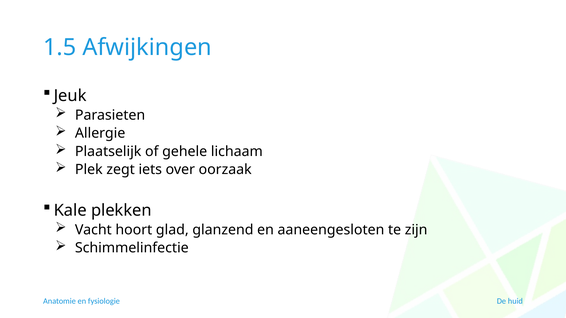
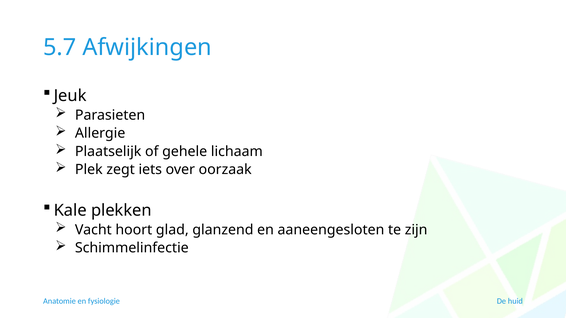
1.5: 1.5 -> 5.7 (60, 48)
